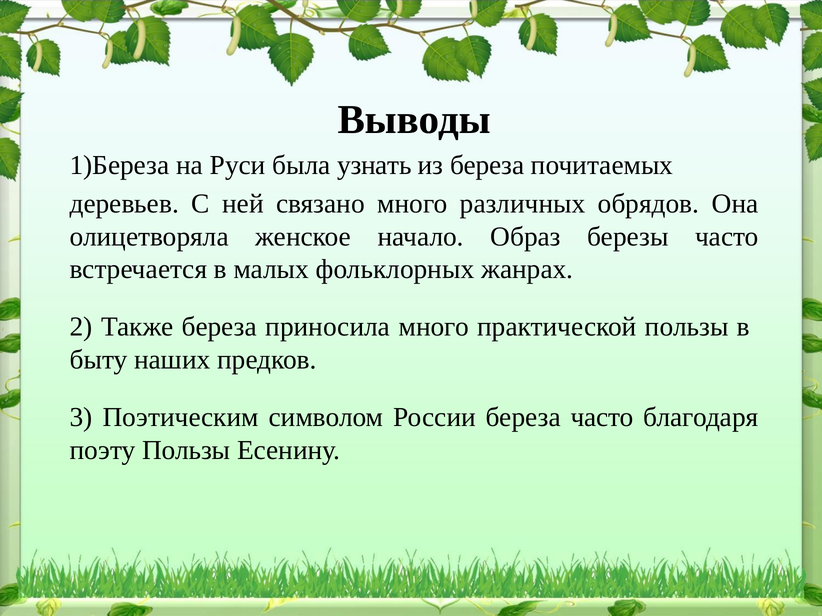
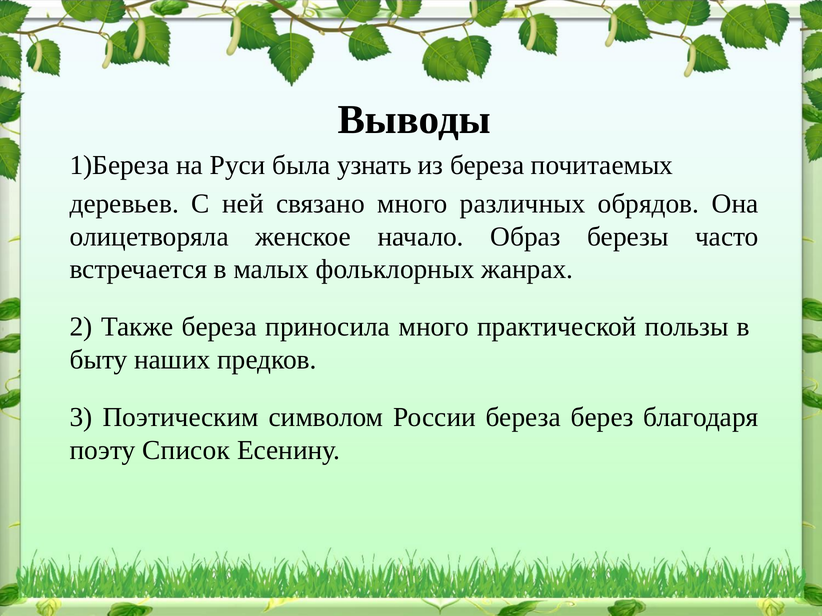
береза часто: часто -> берез (602, 418)
поэту Пользы: Пользы -> Список (186, 450)
